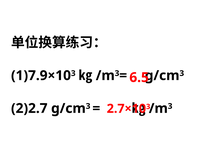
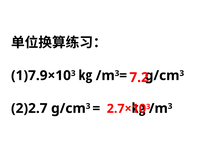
6.5: 6.5 -> 7.2 (139, 77)
